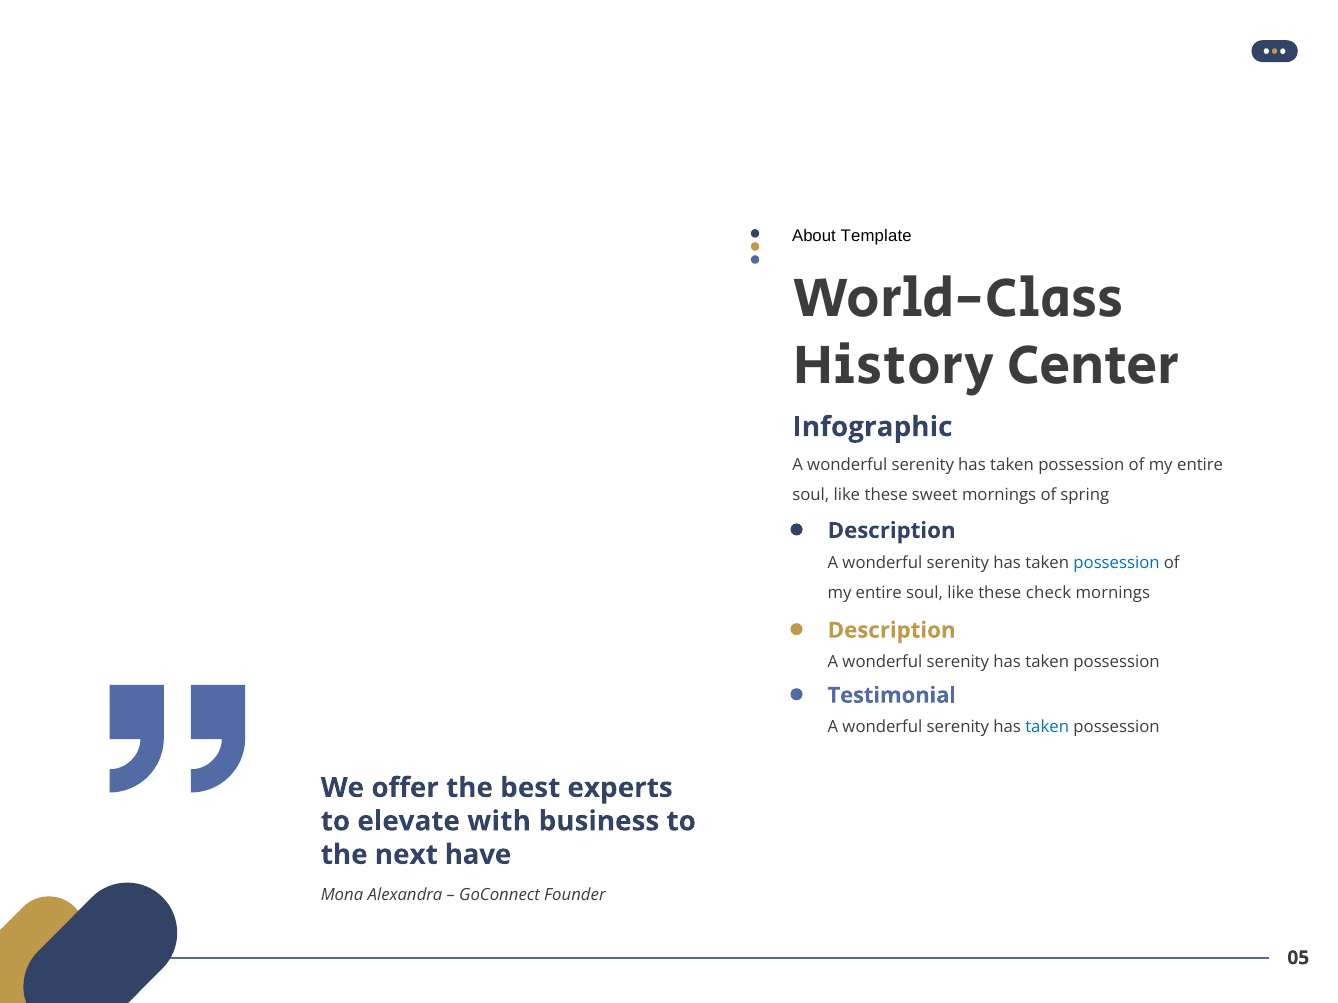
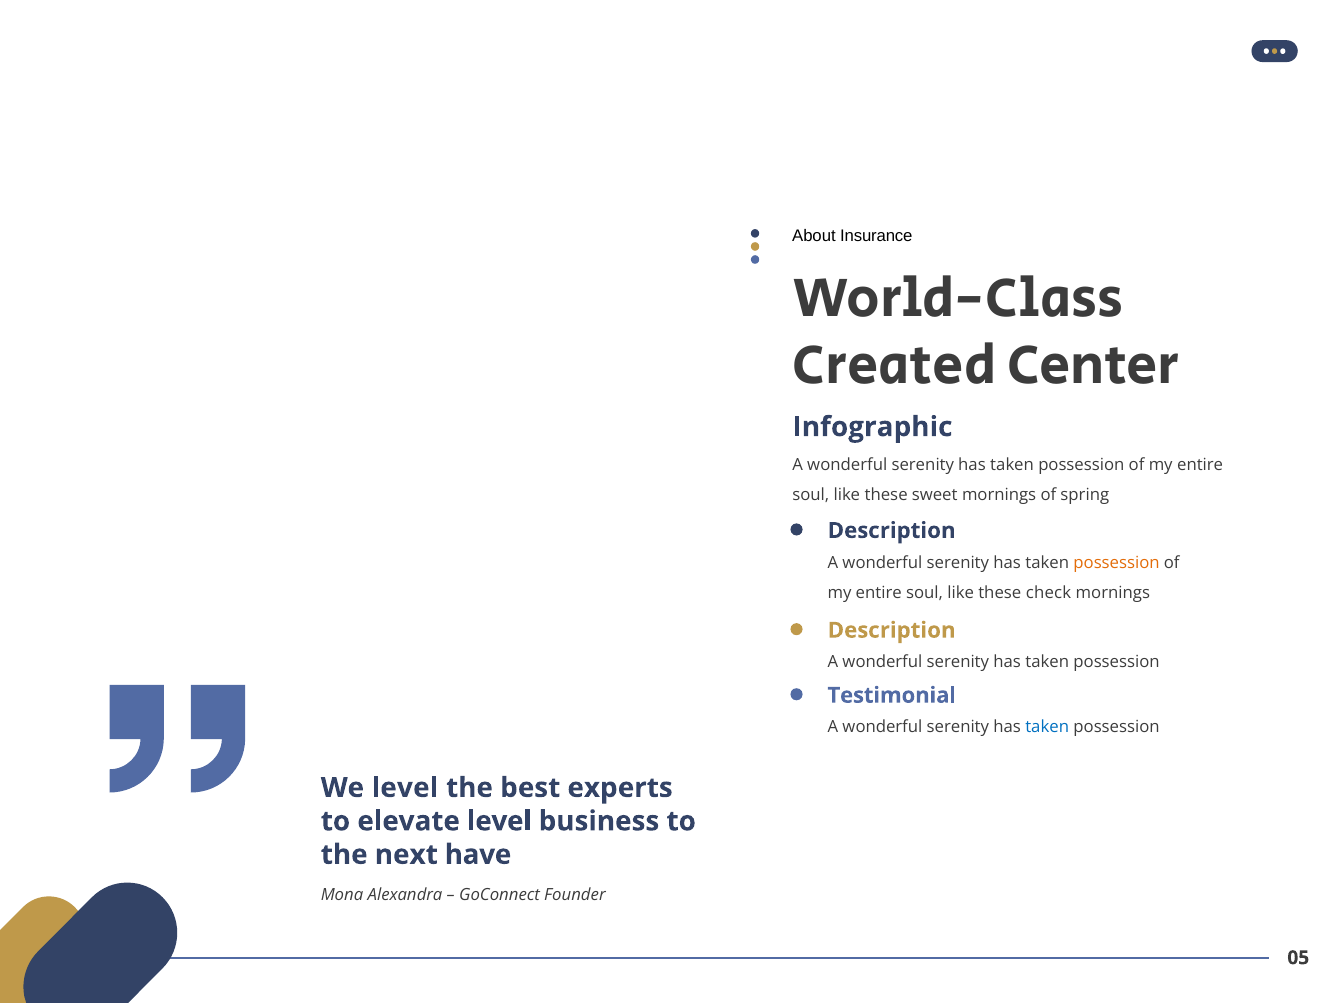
Template: Template -> Insurance (876, 236)
History: History -> Created (894, 365)
possession colour: blue -> orange (1117, 563)
We offer: offer -> level (405, 788)
elevate with: with -> level (499, 822)
